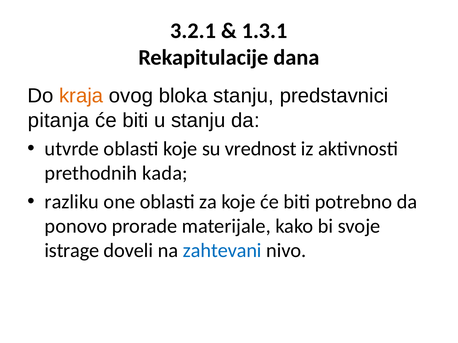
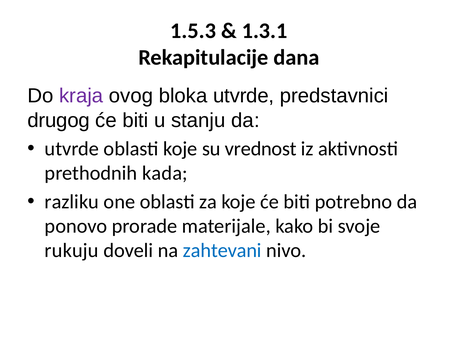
3.2.1: 3.2.1 -> 1.5.3 (193, 31)
kraja colour: orange -> purple (81, 96)
bloka stanju: stanju -> utvrde (244, 96)
pitanja: pitanja -> drugog (59, 121)
istrage: istrage -> rukuju (72, 251)
